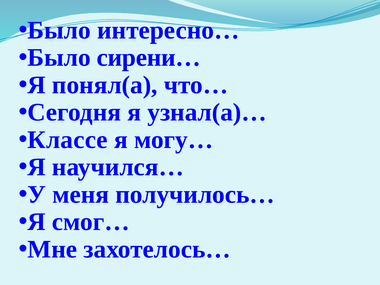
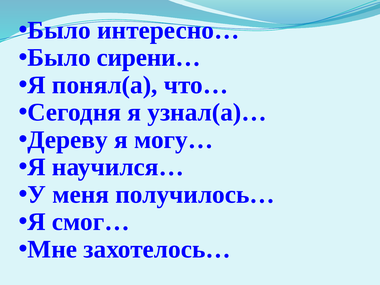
Классе: Классе -> Дереву (68, 140)
